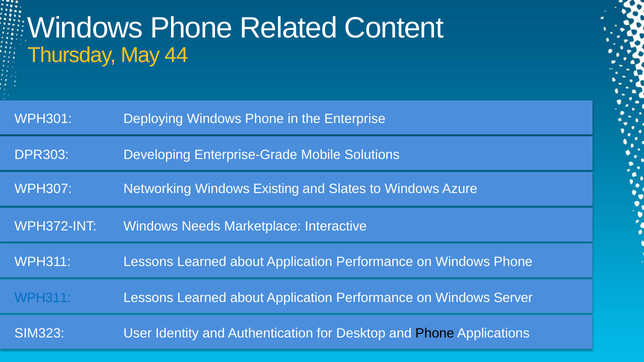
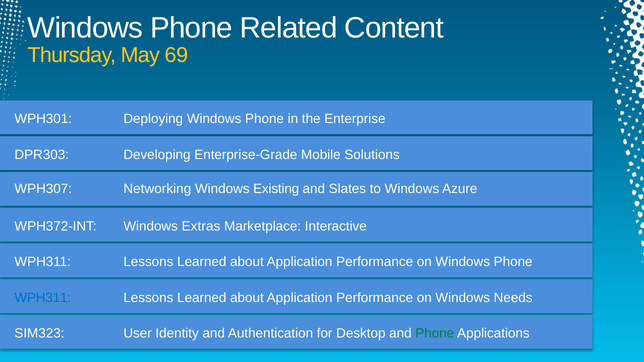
44: 44 -> 69 (176, 55)
Needs: Needs -> Extras (201, 226)
Server: Server -> Needs (513, 298)
Phone colour: black -> green (435, 334)
